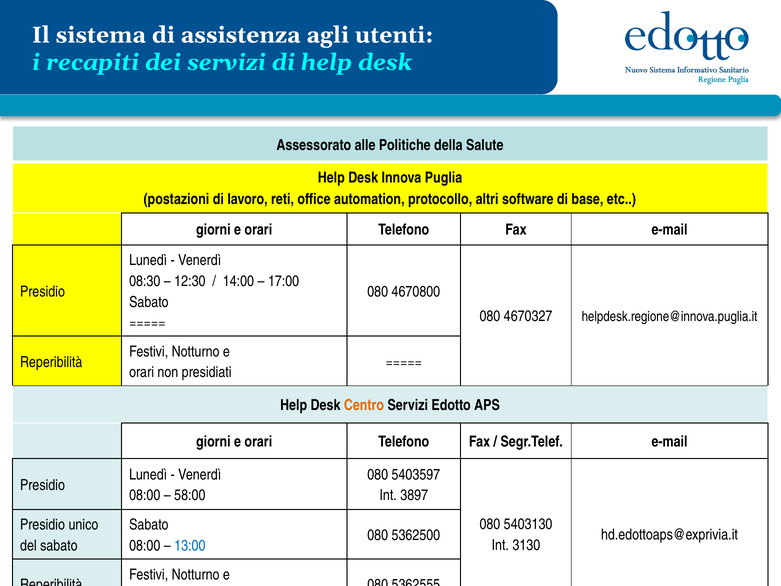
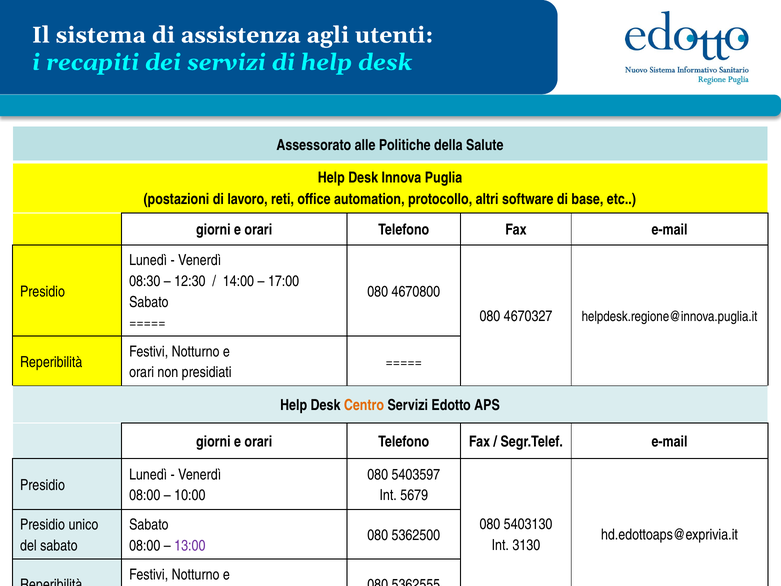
58:00: 58:00 -> 10:00 (190, 495)
3897: 3897 -> 5679 (414, 495)
13:00 colour: blue -> purple (190, 546)
